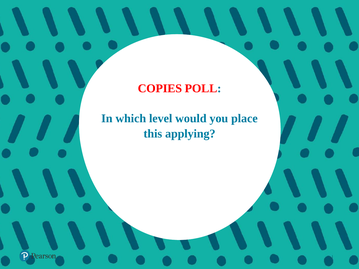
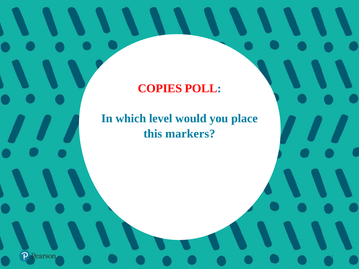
applying: applying -> markers (190, 134)
